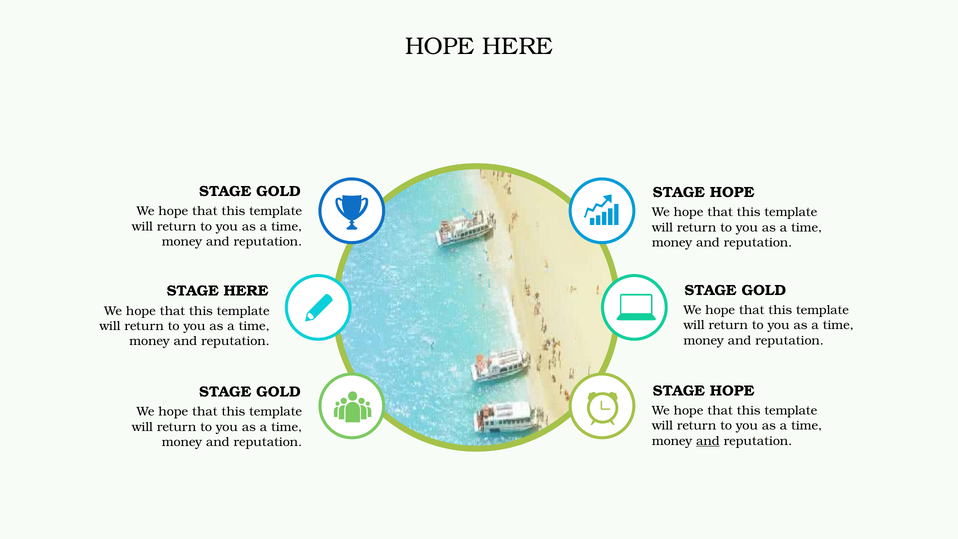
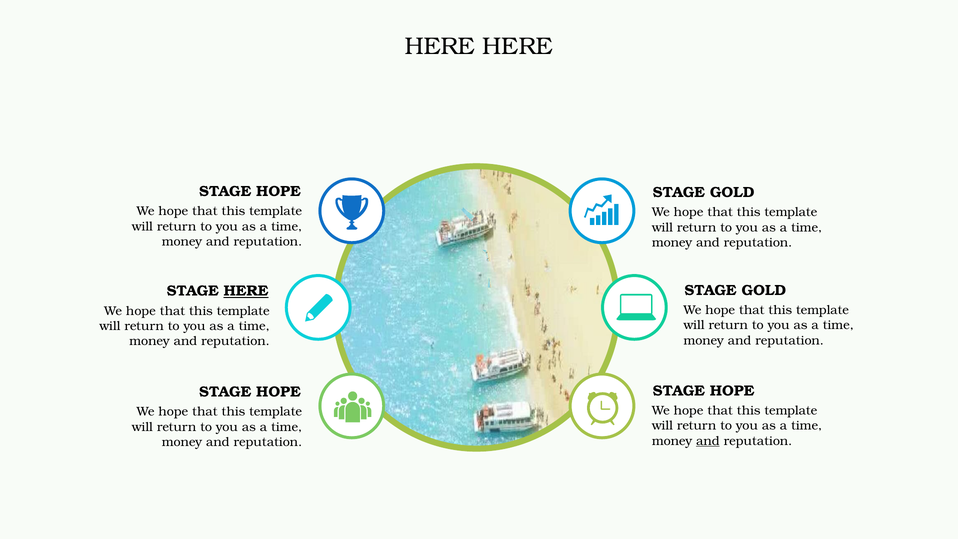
HOPE: HOPE -> HERE (440, 46)
GOLD: GOLD -> HOPE (278, 191)
HOPE: HOPE -> GOLD (732, 192)
HERE underline: none -> present (246, 291)
GOLD: GOLD -> HOPE (278, 392)
